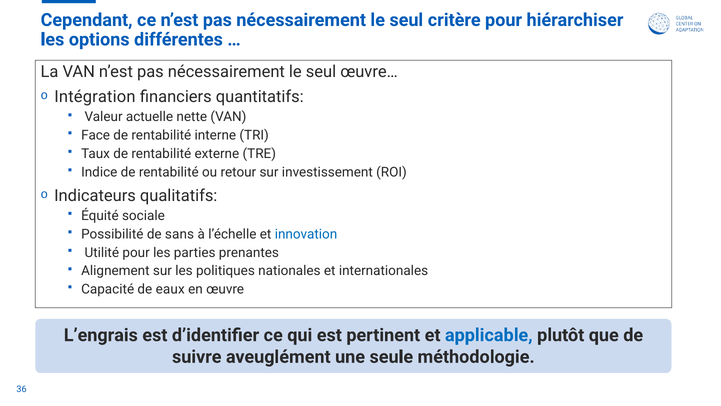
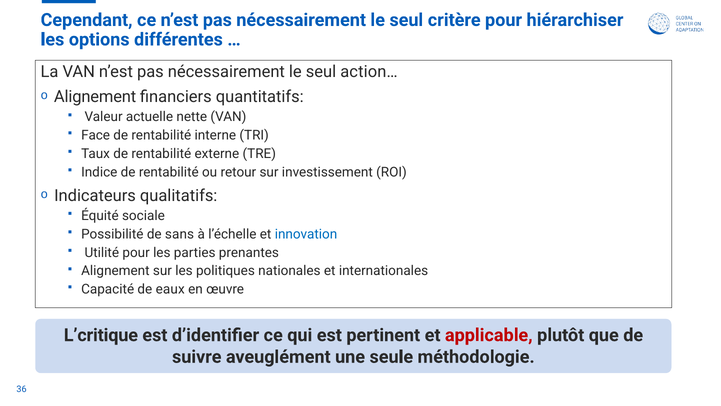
œuvre…: œuvre… -> action… (369, 71)
Intégration: Intégration -> Alignement (95, 97)
L’engrais: L’engrais -> L’critique (101, 335)
applicable colour: blue -> red (489, 335)
